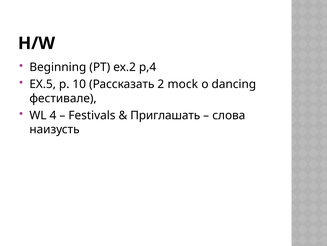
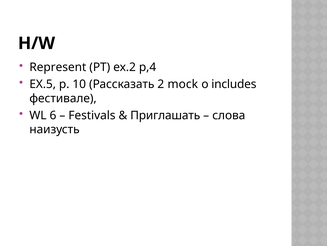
Beginning: Beginning -> Represent (58, 67)
dancing: dancing -> includes (234, 84)
4: 4 -> 6 (53, 115)
